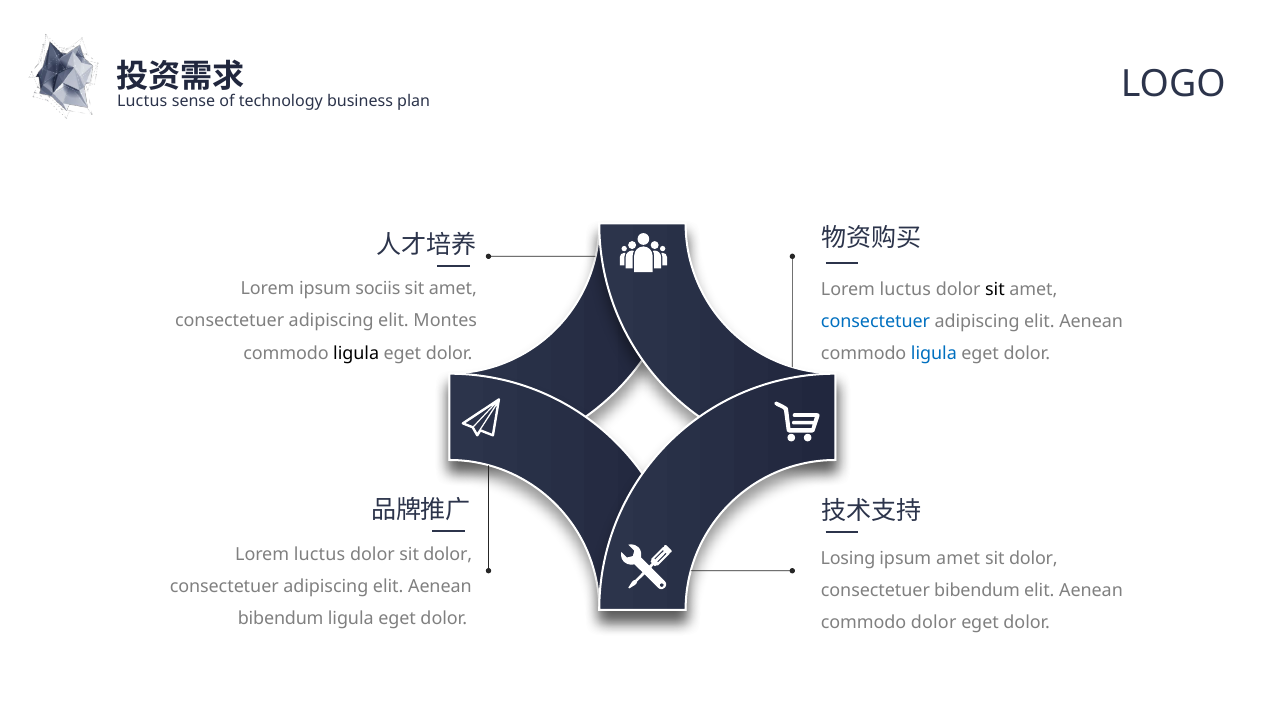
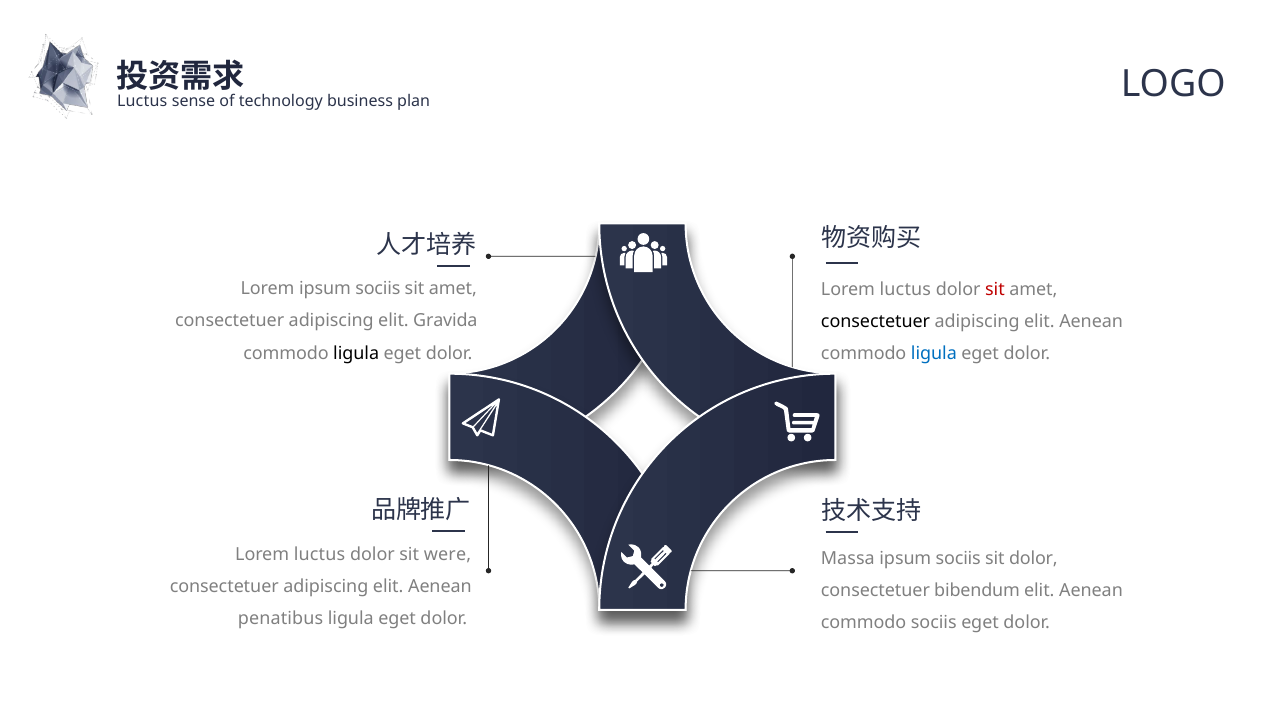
sit colour: black -> red (995, 289)
Montes: Montes -> Gravida (445, 321)
consectetuer colour: blue -> black (876, 321)
dolor sit dolor: dolor -> were (448, 555)
Losing: Losing -> Massa (848, 559)
amet: amet -> sociis (958, 559)
bibendum: bibendum -> penatibus (281, 619)
commodo dolor: dolor -> sociis (934, 623)
